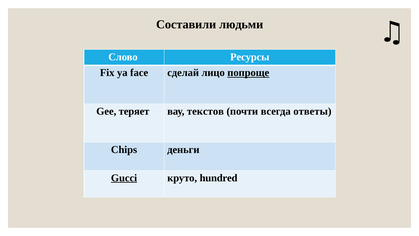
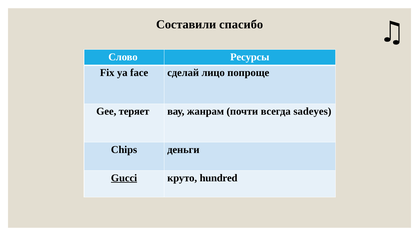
людьми: людьми -> спасибо (241, 24)
попроще underline: present -> none (248, 73)
текстов: текстов -> жанрам (205, 111)
ответы: ответы -> sadeyes (312, 111)
